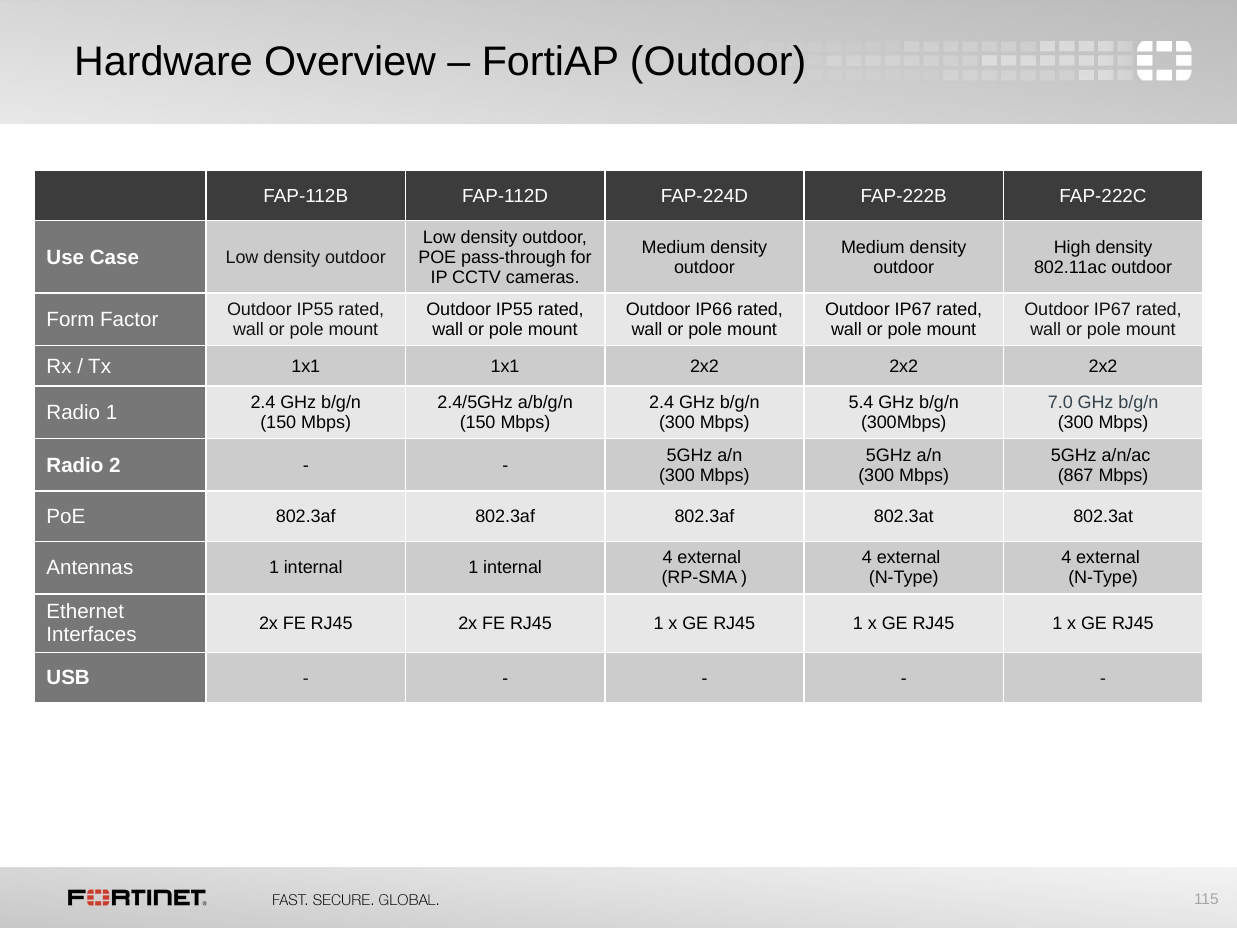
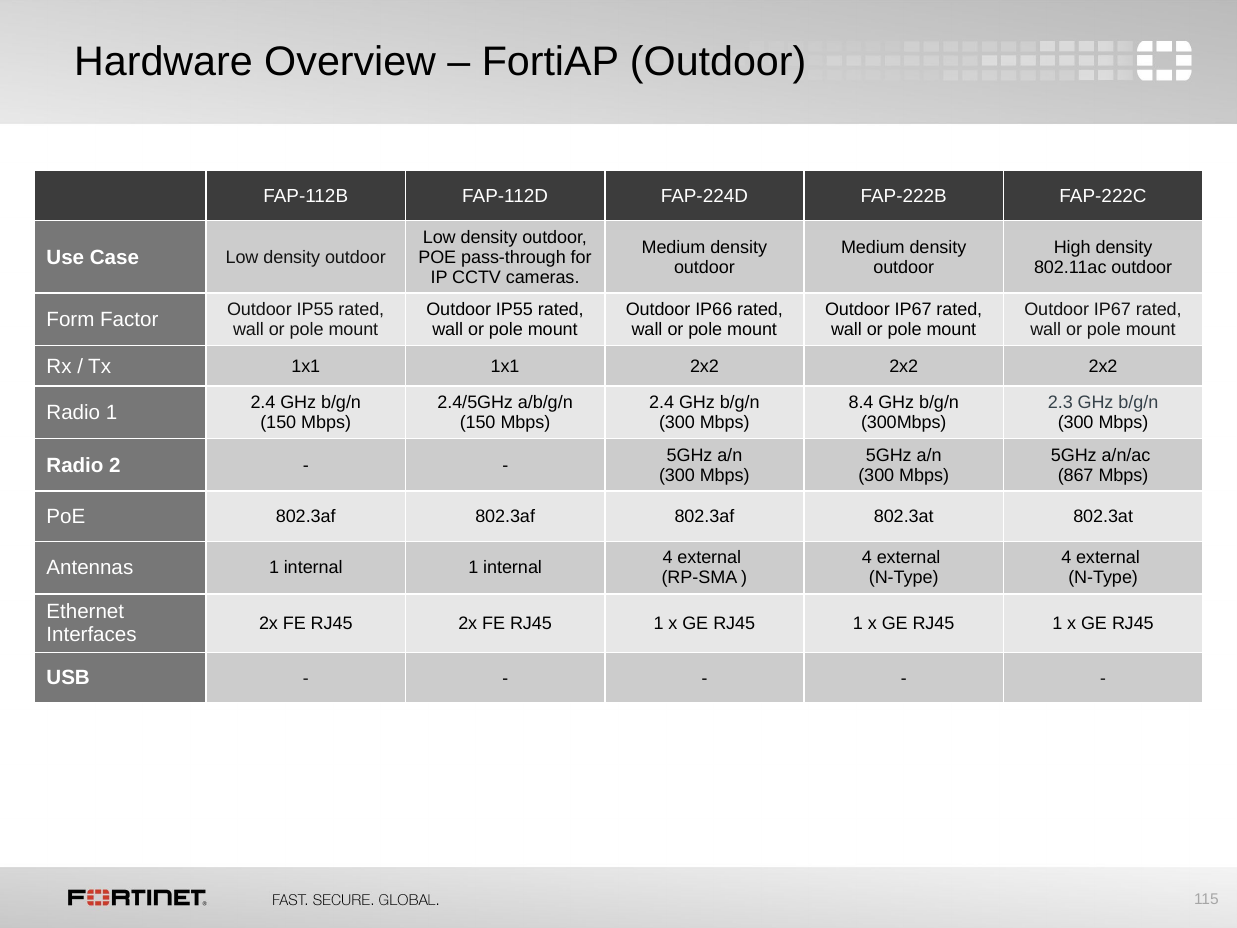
5.4: 5.4 -> 8.4 (861, 403)
7.0: 7.0 -> 2.3 (1060, 403)
